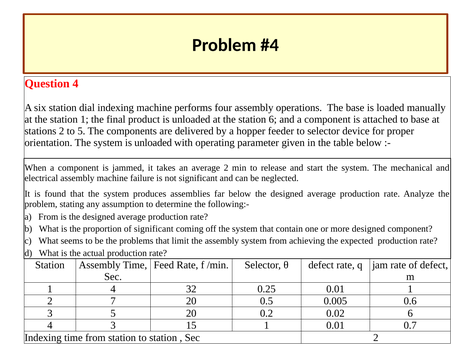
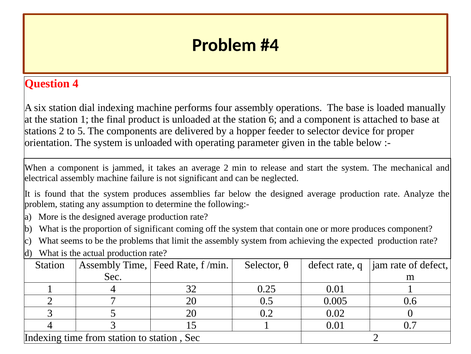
a From: From -> More (48, 216)
more designed: designed -> produces (368, 228)
0.02 6: 6 -> 0 (410, 313)
